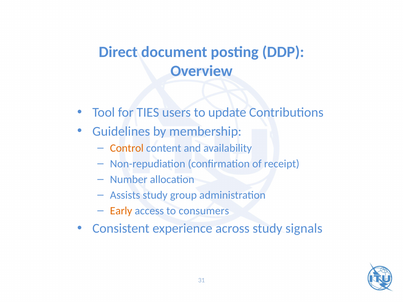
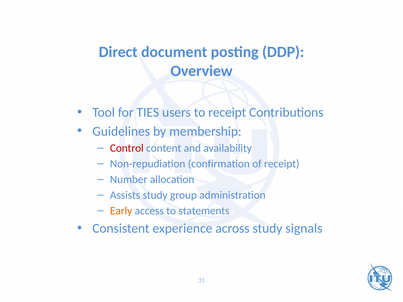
to update: update -> receipt (227, 113)
Control colour: orange -> red (127, 148)
consumers: consumers -> statements (204, 211)
